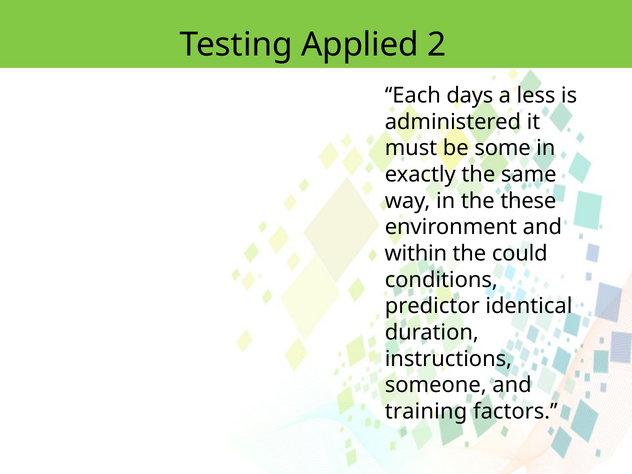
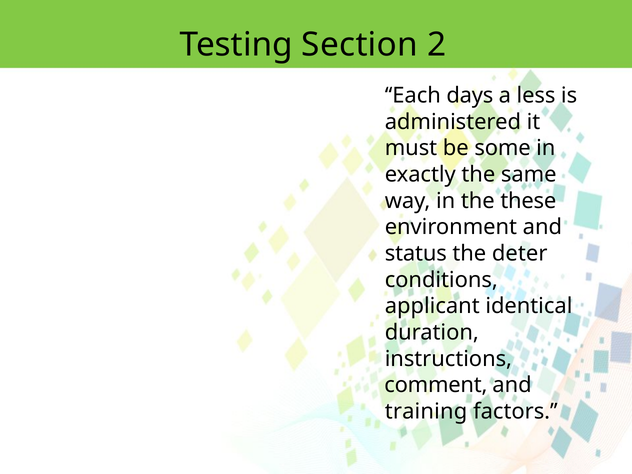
Applied: Applied -> Section (360, 45)
within: within -> status (416, 253)
could: could -> deter (520, 253)
predictor: predictor -> applicant (432, 306)
someone: someone -> comment (436, 385)
